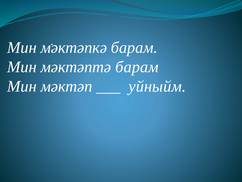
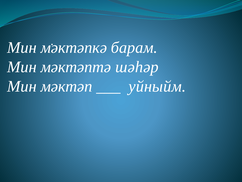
мәктәптә барам: барам -> шәһәр (137, 67)
